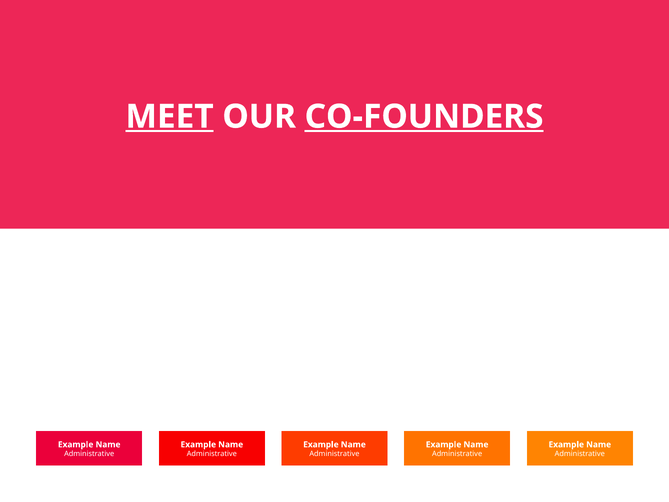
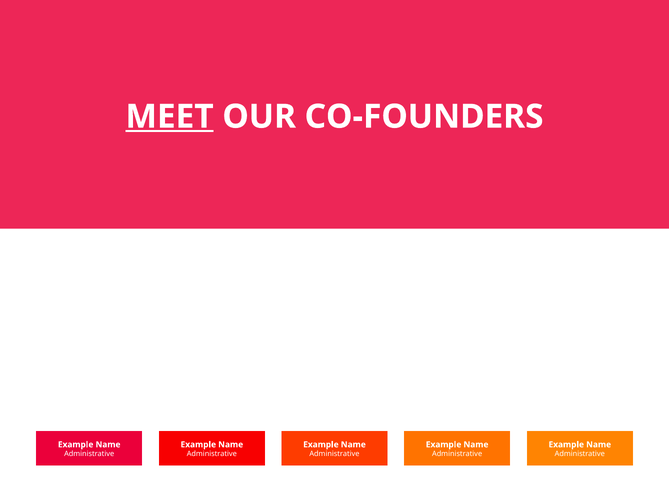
CO-FOUNDERS underline: present -> none (424, 117)
